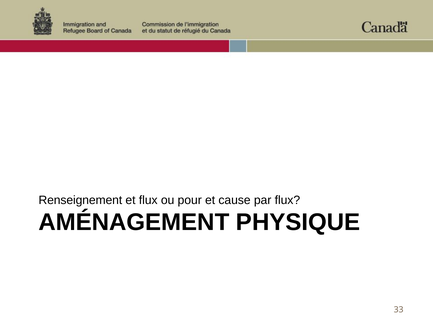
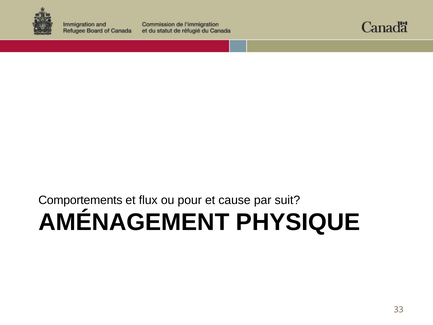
Renseignement: Renseignement -> Comportements (80, 200)
par flux: flux -> suit (287, 200)
